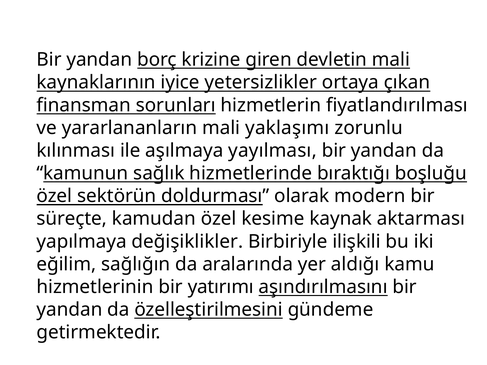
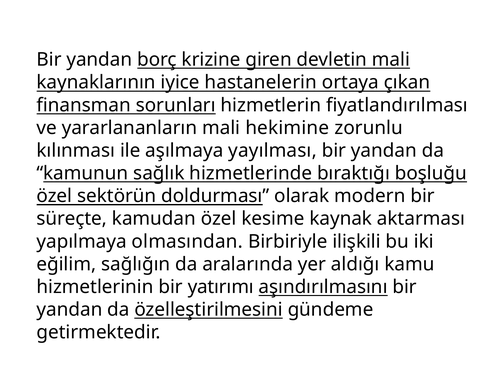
yetersizlikler: yetersizlikler -> hastanelerin (261, 82)
yaklaşımı: yaklaşımı -> hekimine (287, 128)
değişiklikler: değişiklikler -> olmasından (187, 242)
